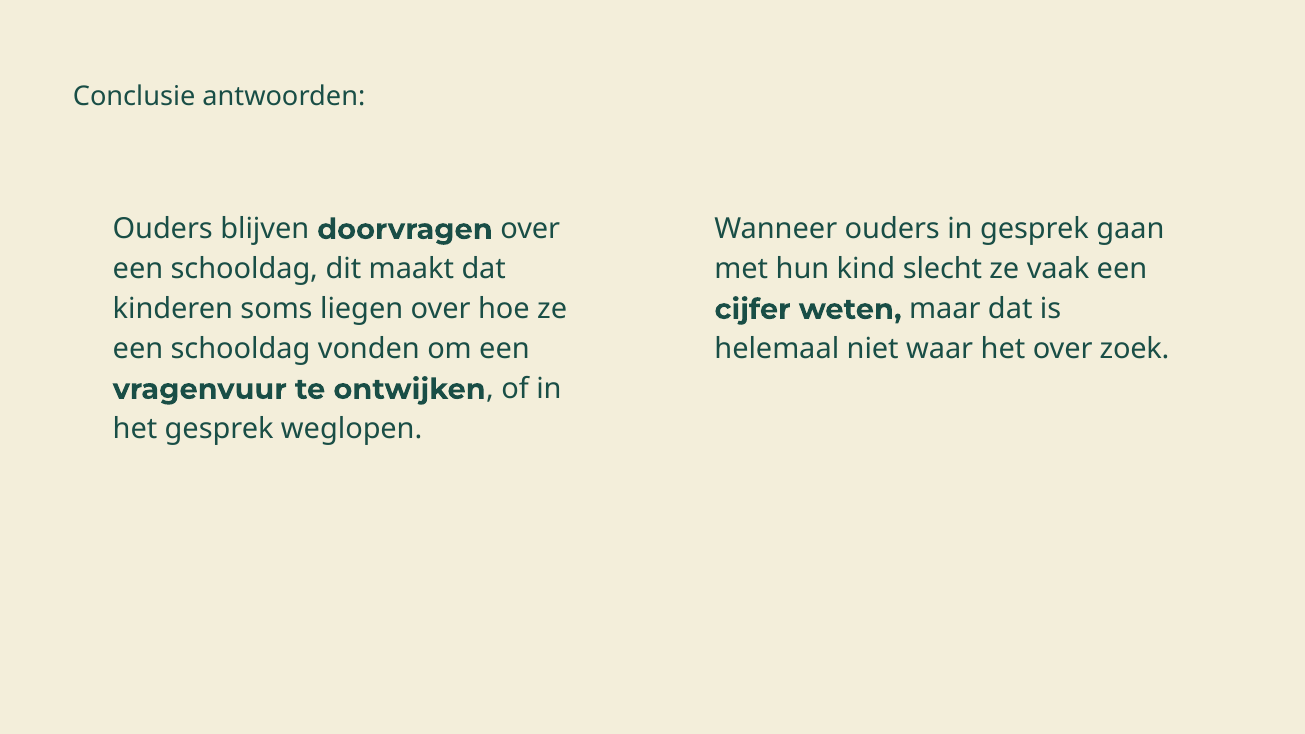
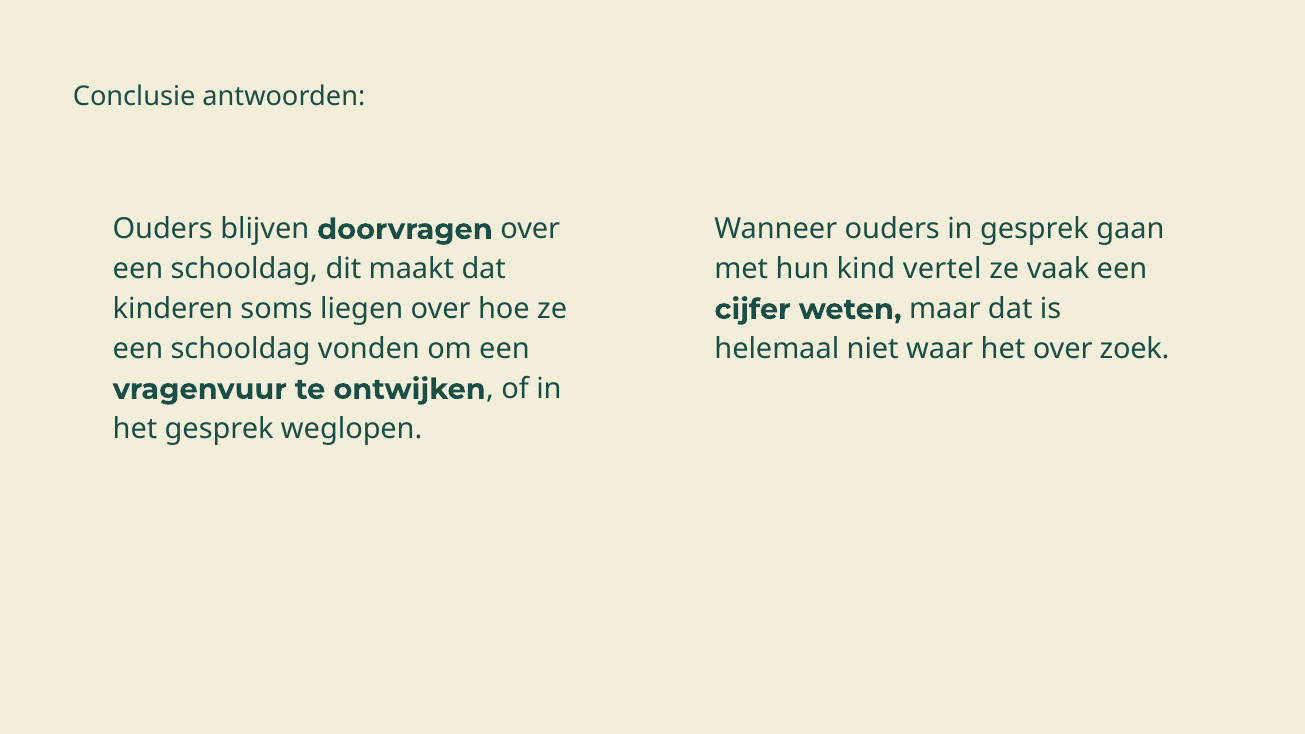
slecht: slecht -> vertel (942, 269)
